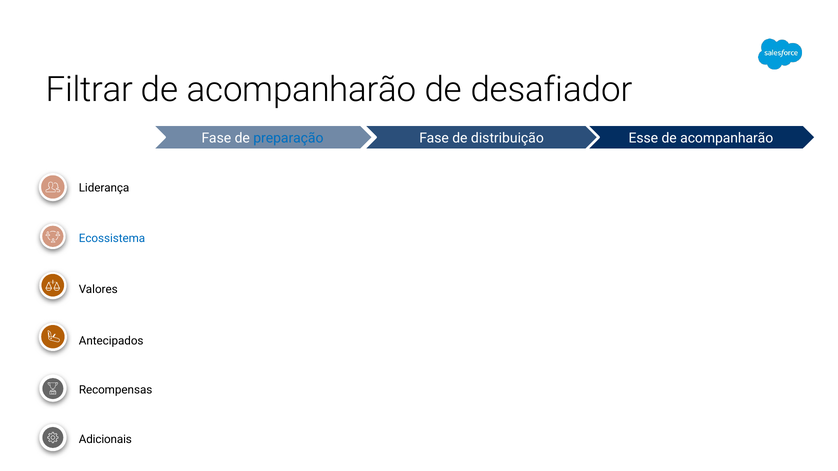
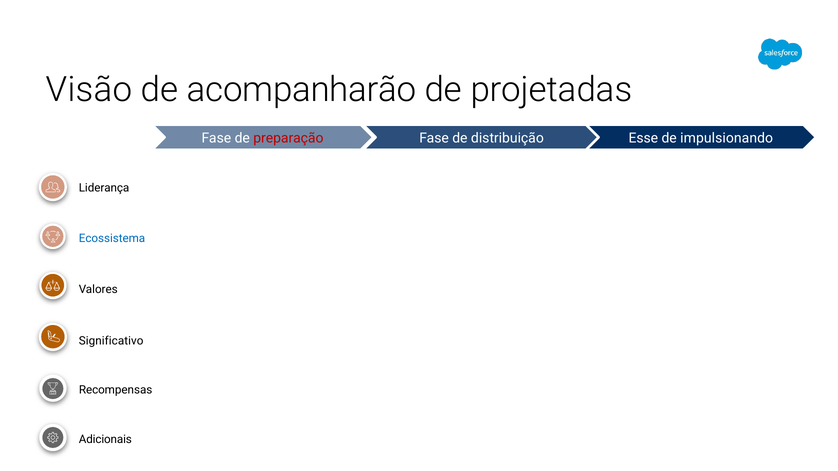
Filtrar: Filtrar -> Visão (89, 90)
desafiador: desafiador -> projetadas (551, 90)
preparação colour: blue -> red (288, 138)
acompanharão: acompanharão -> impulsionando (727, 138)
Antecipados: Antecipados -> Significativo (111, 341)
